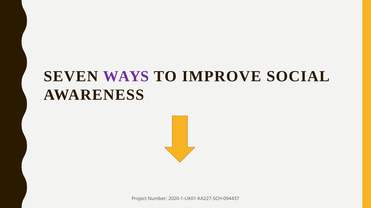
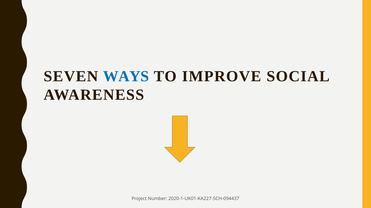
WAYS colour: purple -> blue (126, 77)
